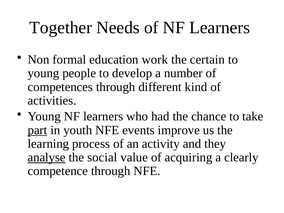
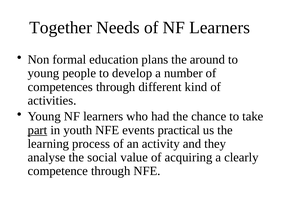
work: work -> plans (155, 60)
certain: certain -> around (207, 60)
improve: improve -> practical (179, 130)
analyse underline: present -> none (47, 157)
